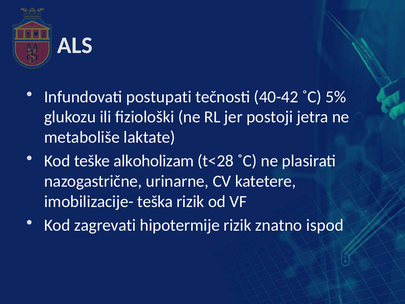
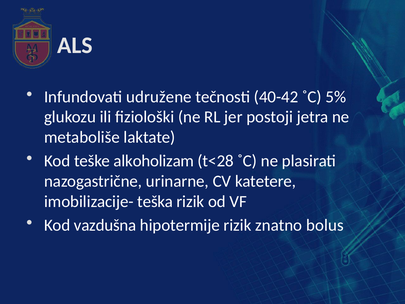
postupati: postupati -> udružene (159, 97)
zagrevati: zagrevati -> vazdušna (105, 225)
ispod: ispod -> bolus (325, 225)
